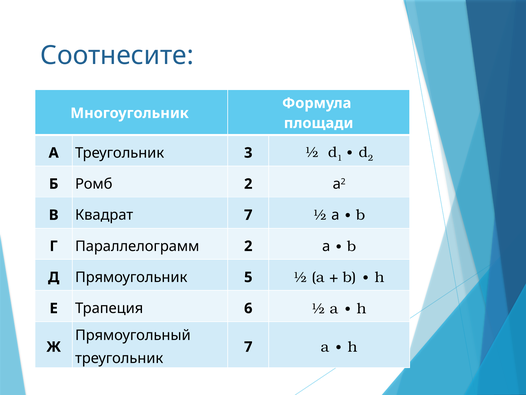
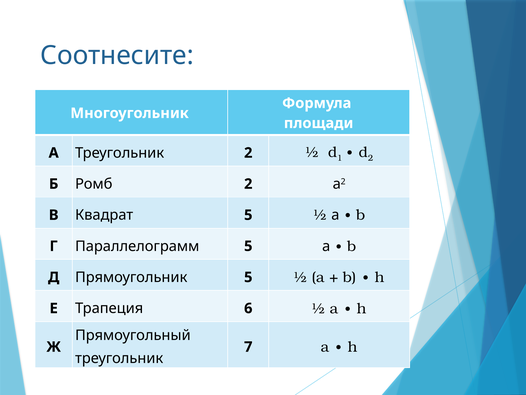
Треугольник 3: 3 -> 2 (248, 153)
Квадрат 7: 7 -> 5 (248, 215)
Параллелограмм 2: 2 -> 5 (248, 246)
